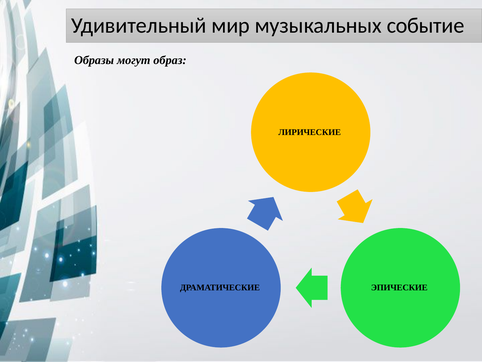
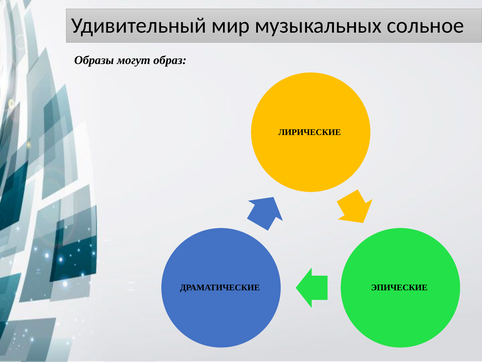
событие: событие -> сольное (425, 26)
